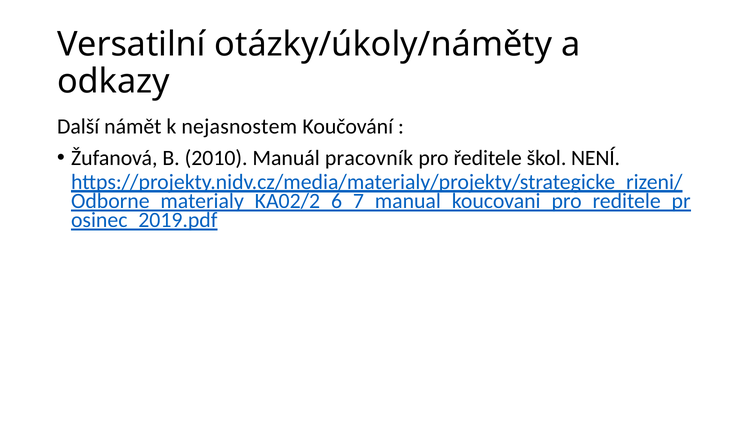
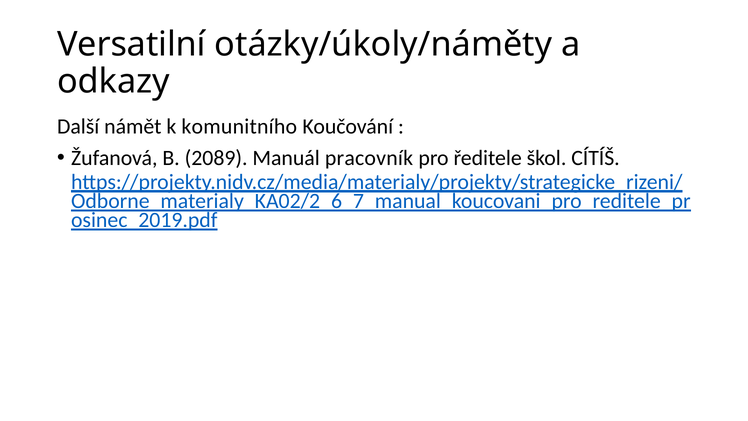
nejasnostem: nejasnostem -> komunitního (239, 126)
2010: 2010 -> 2089 (216, 158)
NENÍ: NENÍ -> CÍTÍŠ (595, 158)
